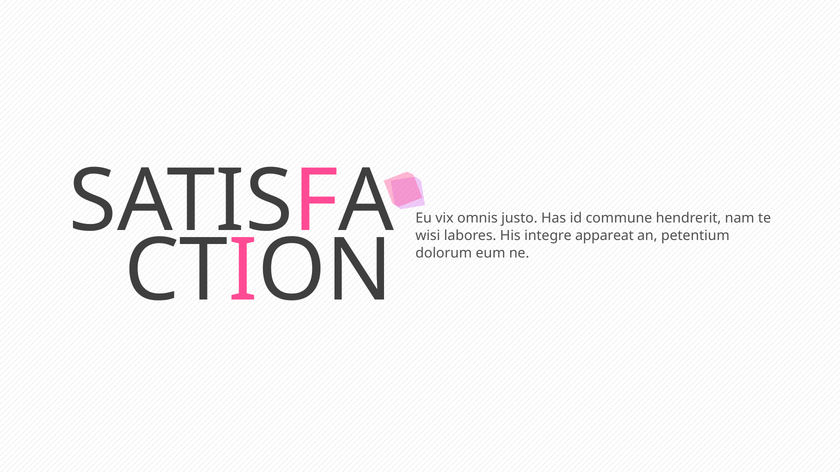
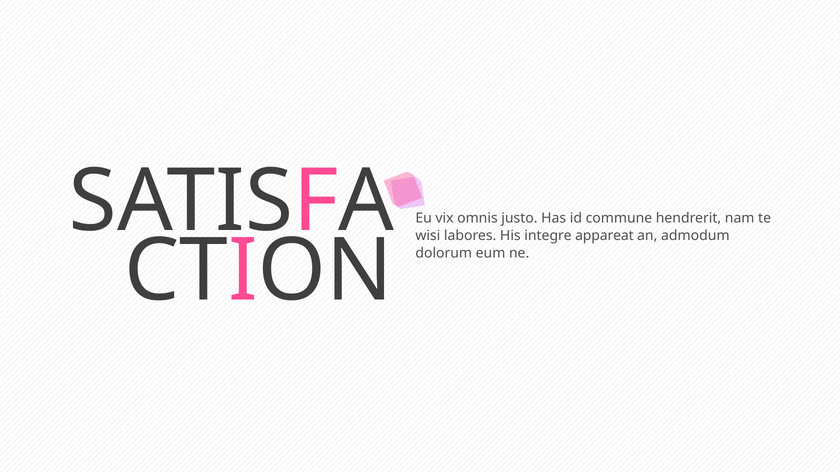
petentium: petentium -> admodum (695, 236)
